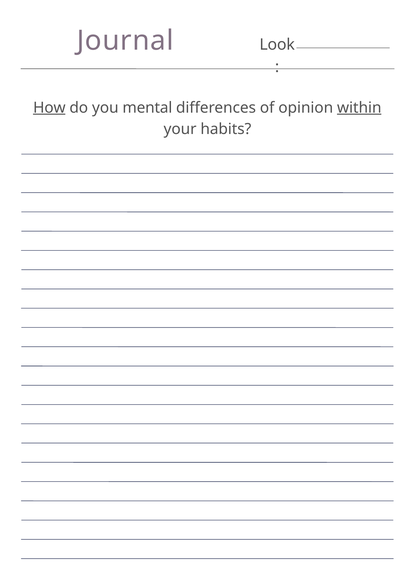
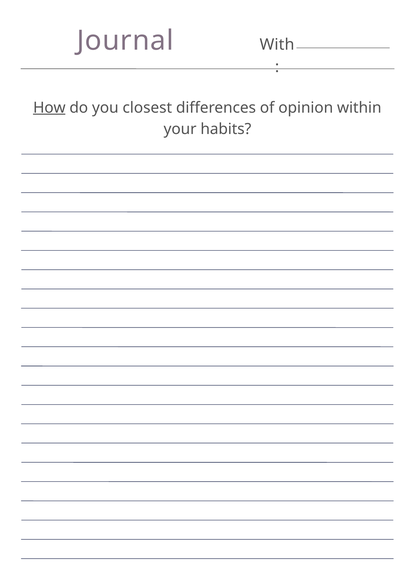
Look: Look -> With (277, 45)
mental: mental -> closest (147, 108)
within underline: present -> none (359, 108)
